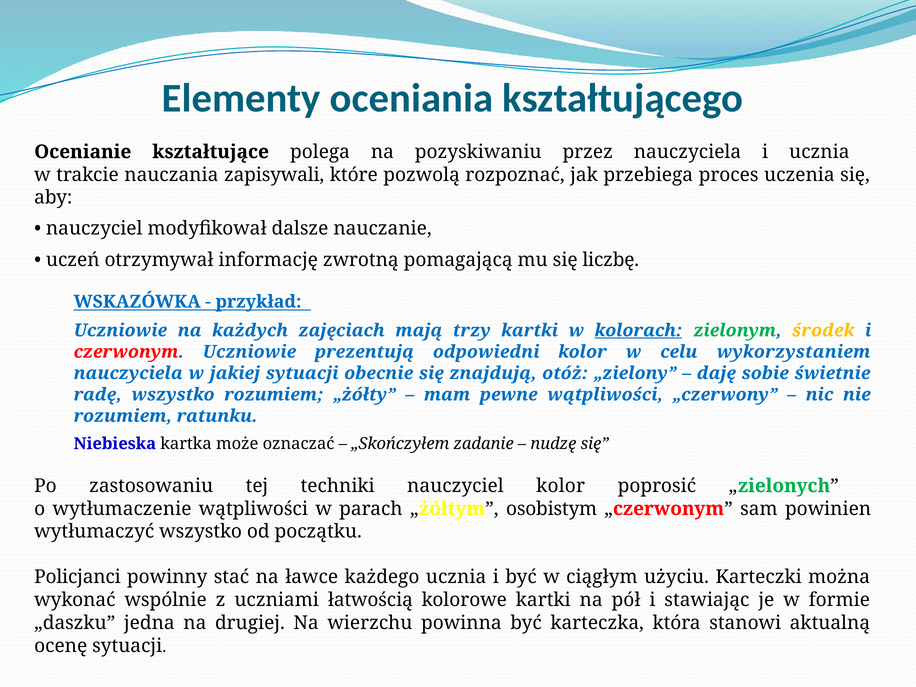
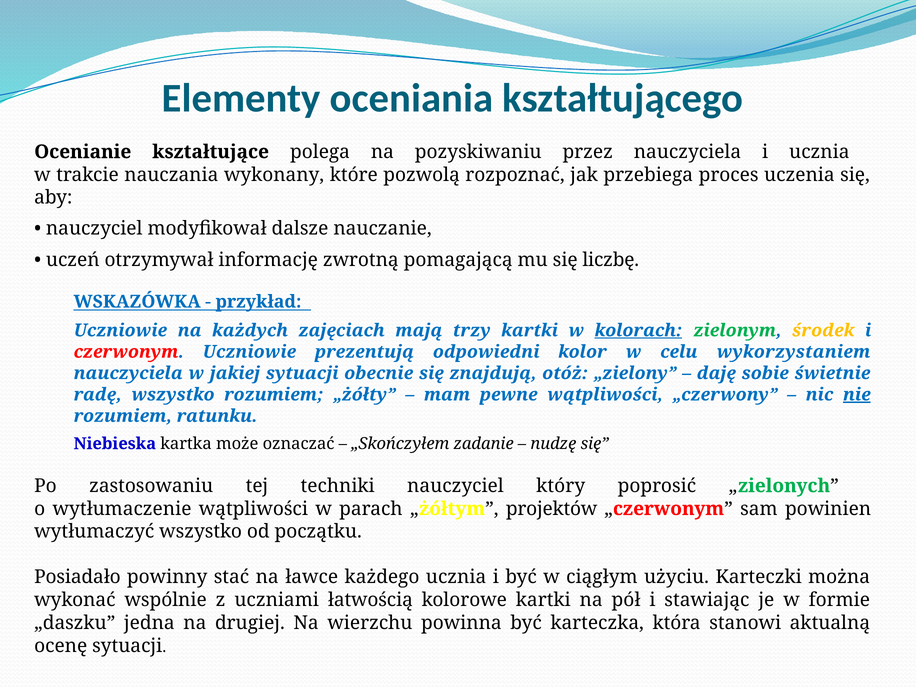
zapisywali: zapisywali -> wykonany (274, 175)
nie underline: none -> present (857, 395)
nauczyciel kolor: kolor -> który (561, 486)
osobistym: osobistym -> projektów (552, 509)
Policjanci: Policjanci -> Posiadało (77, 577)
